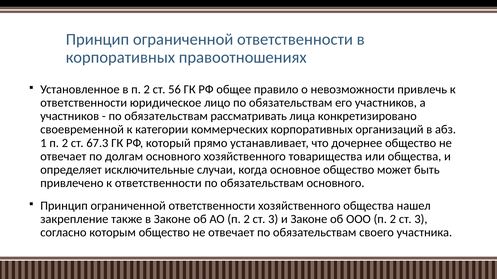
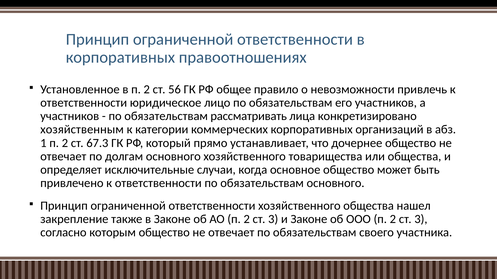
своевременной: своевременной -> хозяйственным (82, 130)
